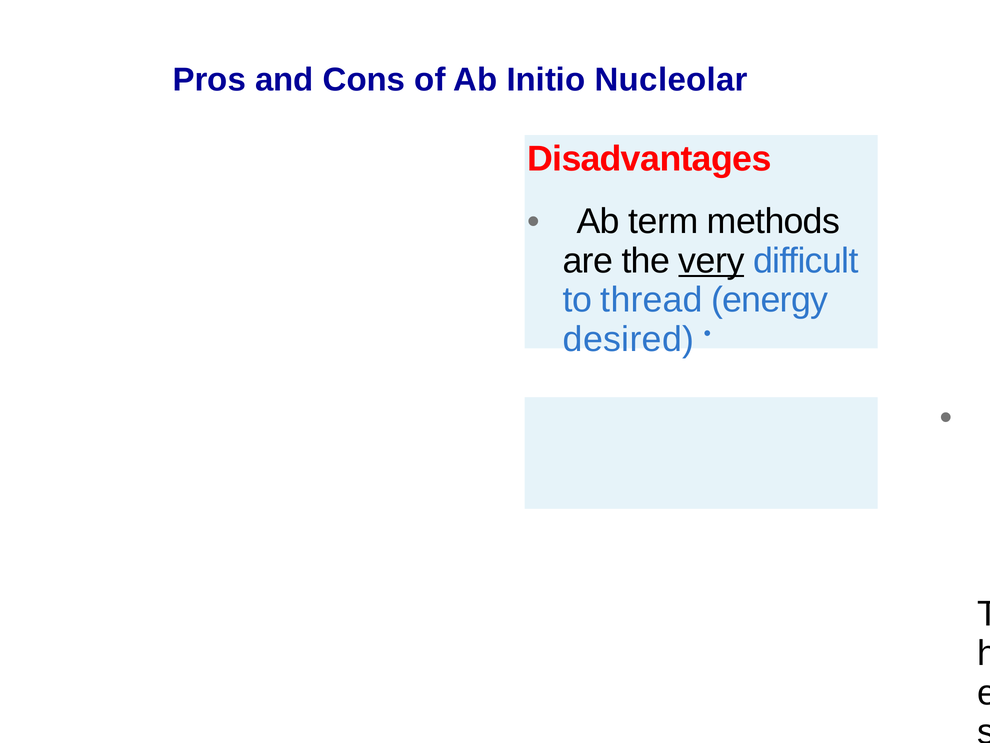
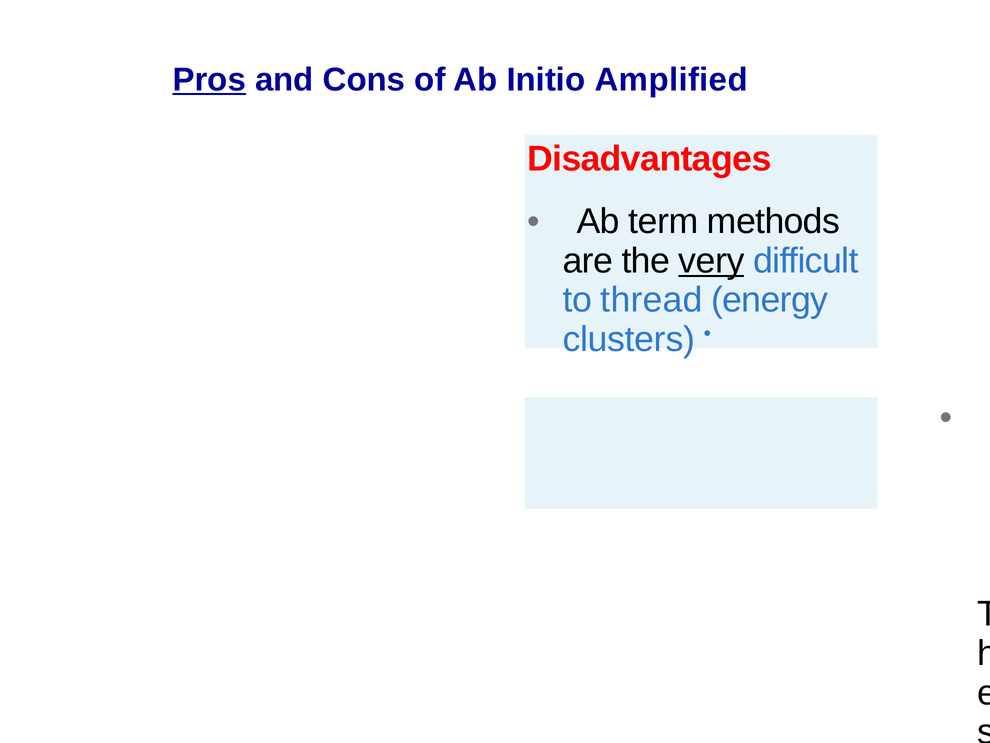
Pros underline: none -> present (209, 80)
Nucleolar: Nucleolar -> Amplified (671, 80)
desired: desired -> clusters (629, 339)
